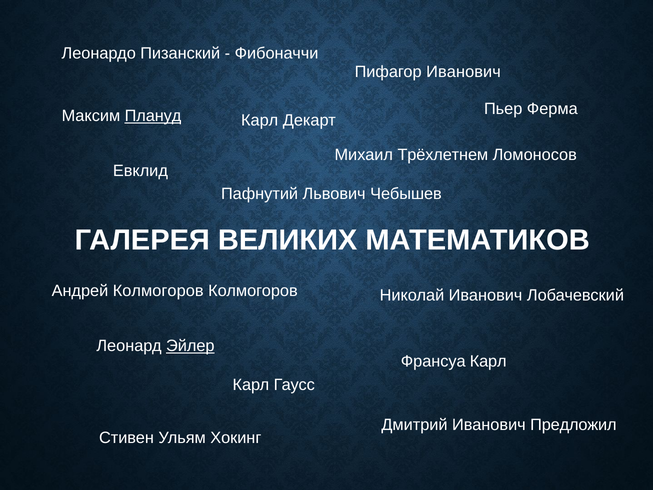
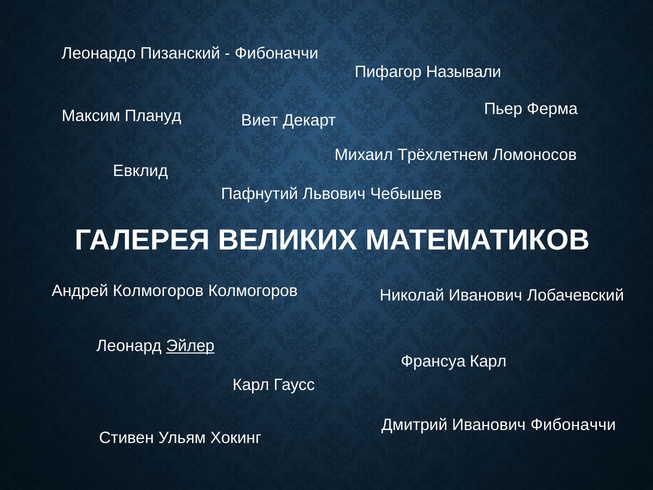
Пифагор Иванович: Иванович -> Называли (464, 72)
Плануд underline: present -> none (153, 116)
Карл: Карл -> Виет (260, 120)
Иванович Предложил: Предложил -> Фибоначчи (573, 424)
